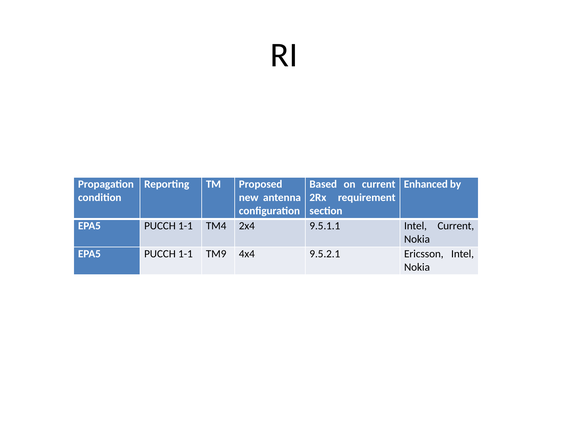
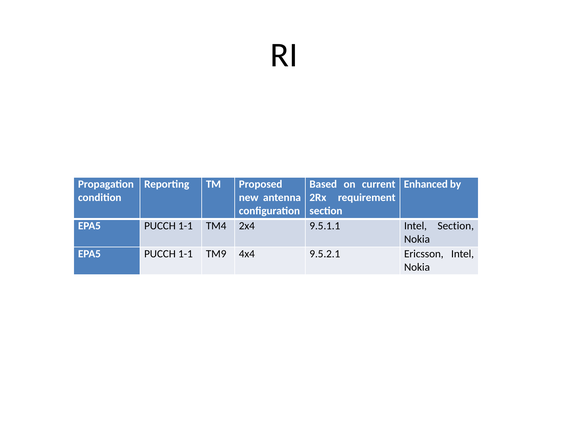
Intel Current: Current -> Section (456, 226)
